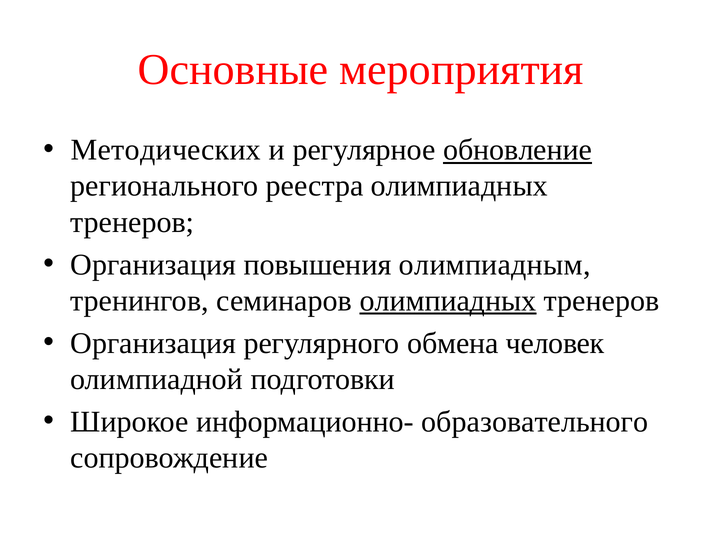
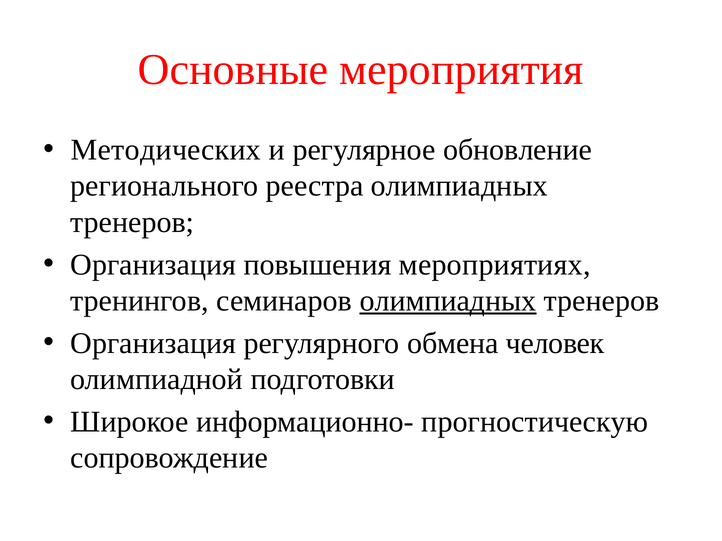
обновление underline: present -> none (518, 150)
олимпиадным: олимпиадным -> мероприятиях (495, 265)
образовательного: образовательного -> прогностическую (535, 422)
